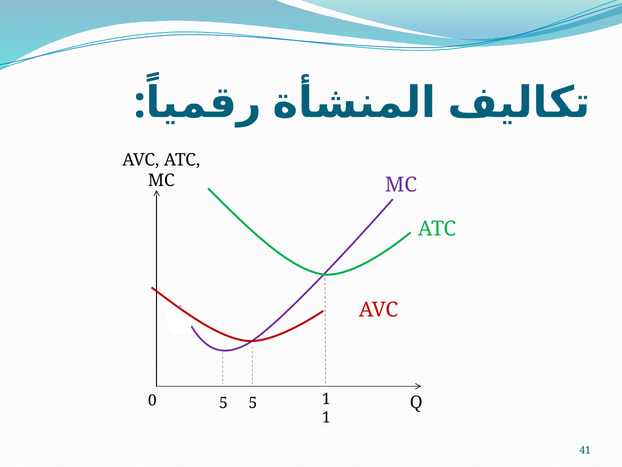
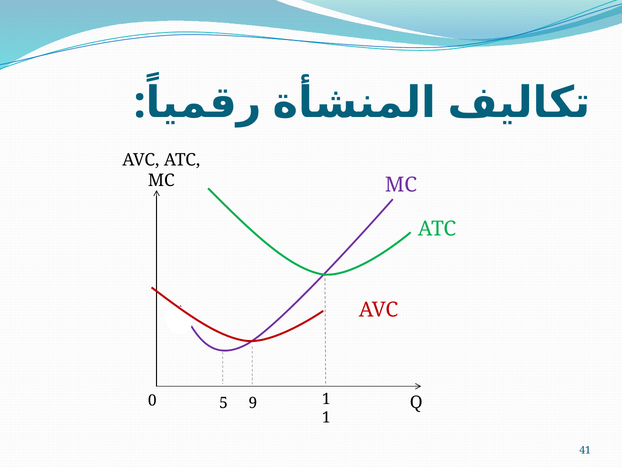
0 5: 5 -> 9 (253, 403)
